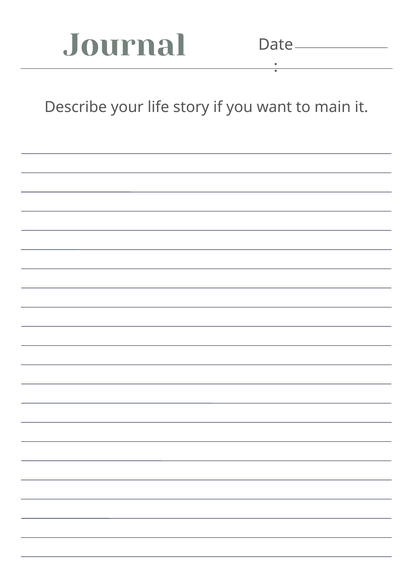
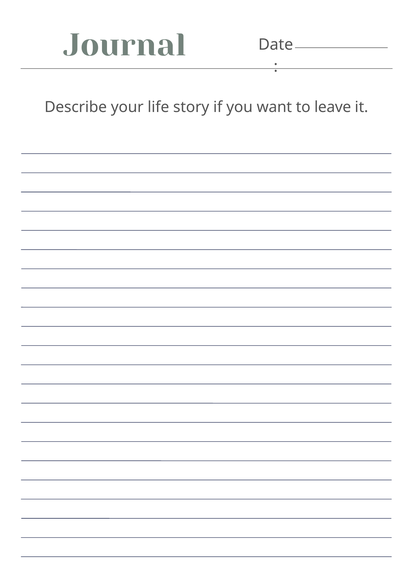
main: main -> leave (333, 107)
